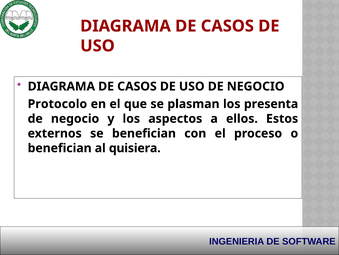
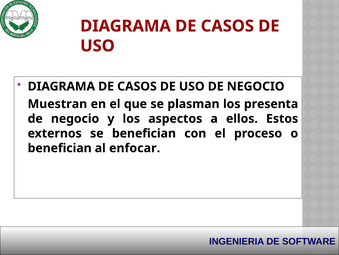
Protocolo: Protocolo -> Muestran (57, 104)
quisiera: quisiera -> enfocar (135, 148)
